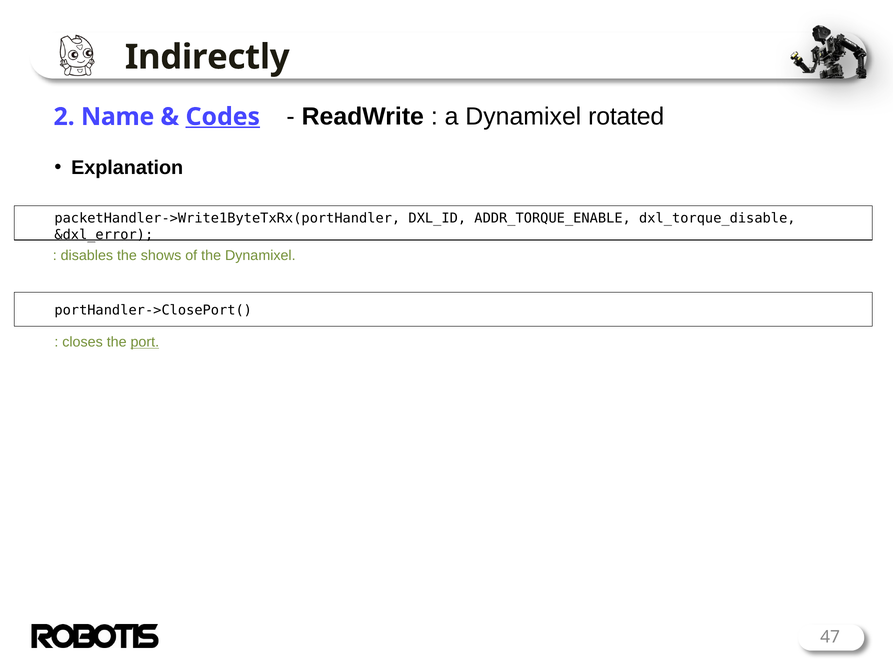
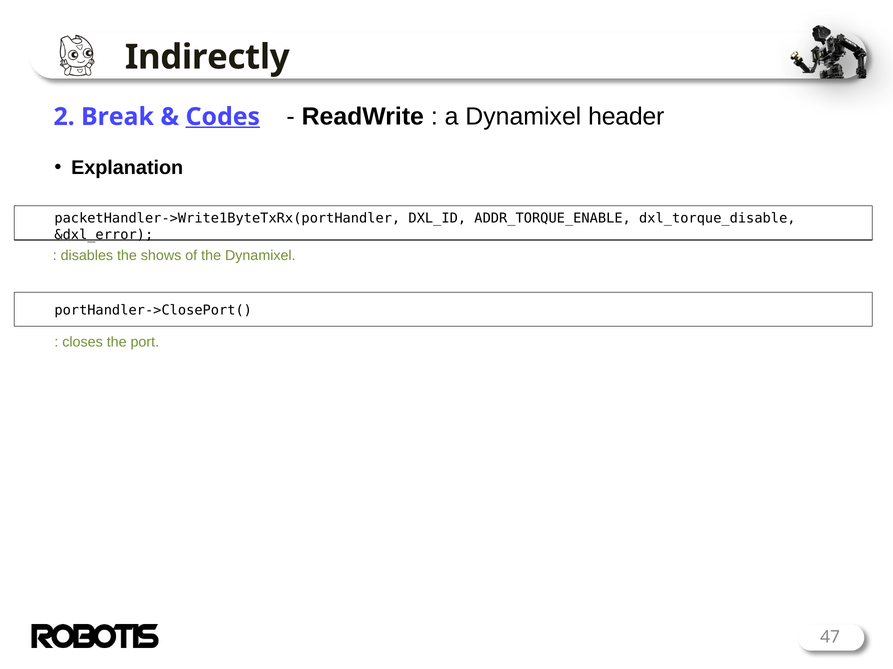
rotated: rotated -> header (626, 116)
Name: Name -> Break (117, 117)
port underline: present -> none (145, 342)
